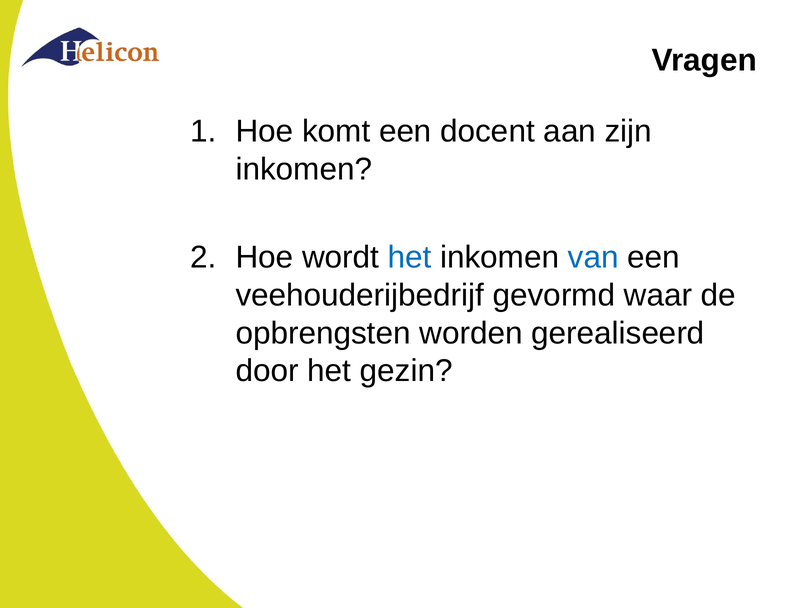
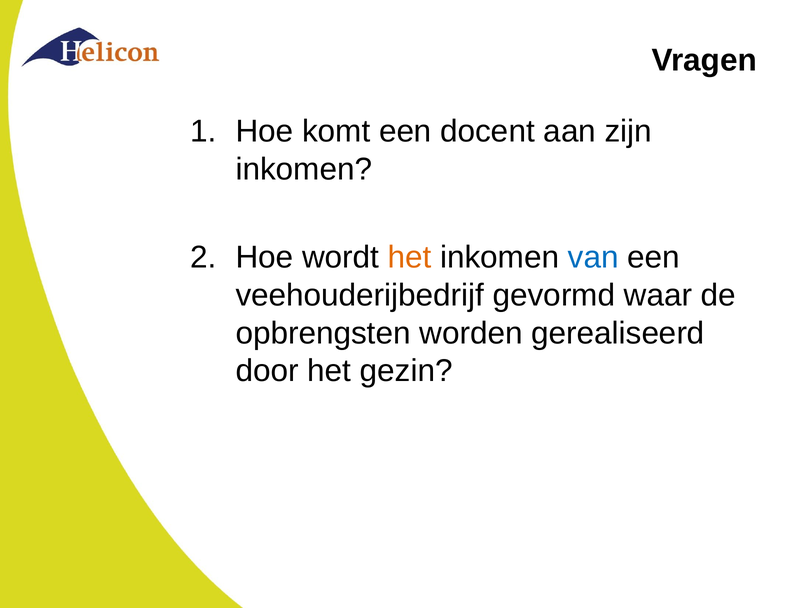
het colour: blue -> orange (410, 258)
